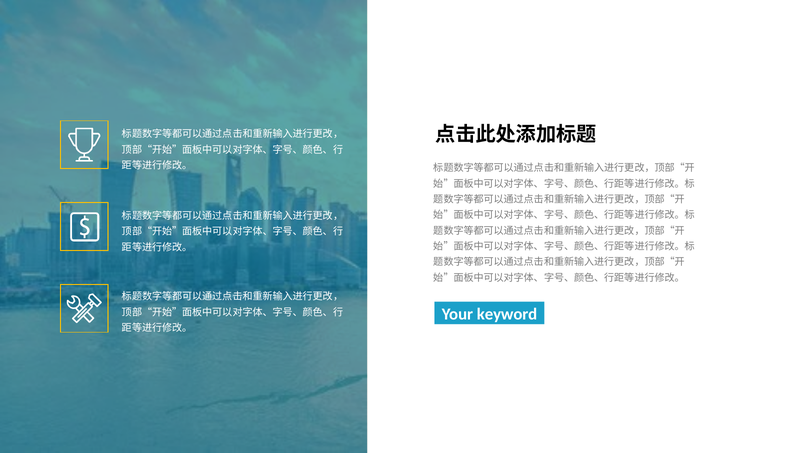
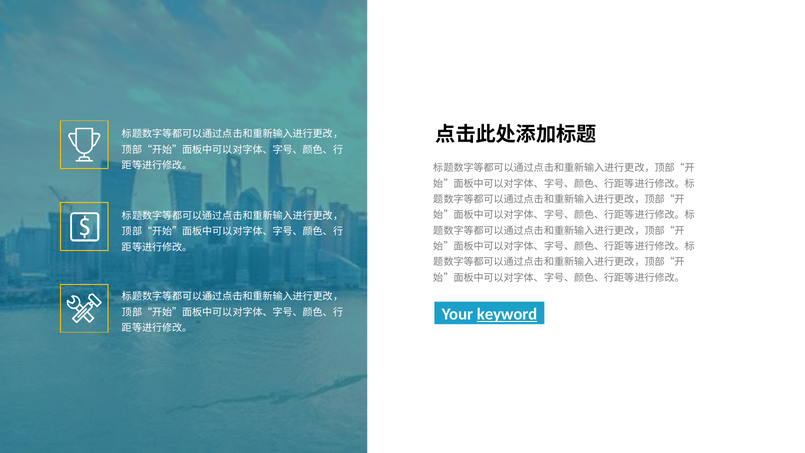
keyword underline: none -> present (507, 314)
